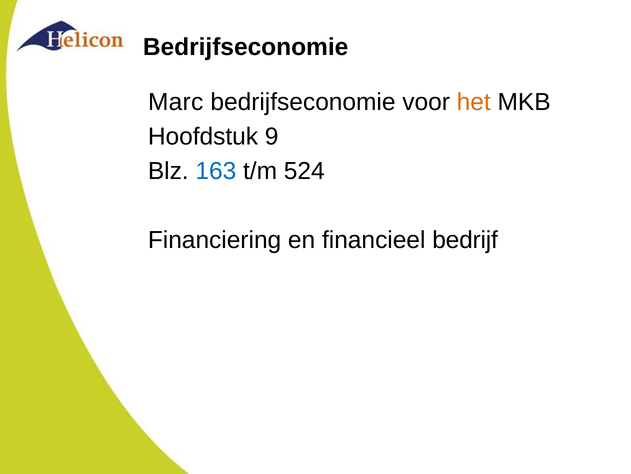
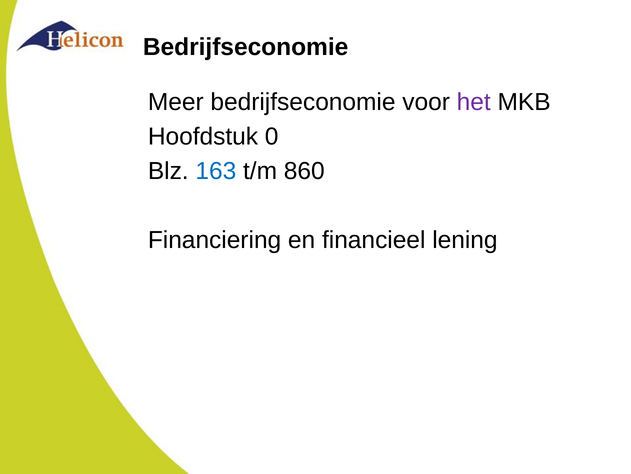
Marc: Marc -> Meer (176, 102)
het colour: orange -> purple (474, 102)
9: 9 -> 0 (272, 137)
524: 524 -> 860 (304, 171)
bedrijf: bedrijf -> lening (465, 240)
